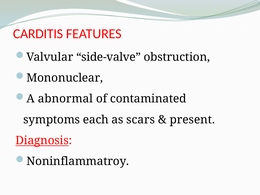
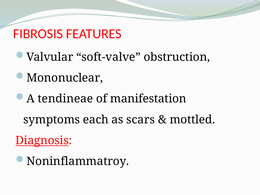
CARDITIS: CARDITIS -> FIBROSIS (38, 34)
side-valve: side-valve -> soft-valve (108, 57)
abnormal: abnormal -> tendineae (65, 99)
contaminated: contaminated -> manifestation (148, 99)
present: present -> mottled (192, 120)
